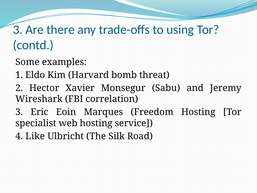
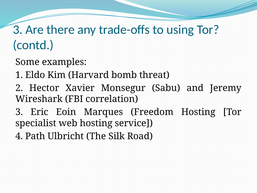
Like: Like -> Path (35, 136)
